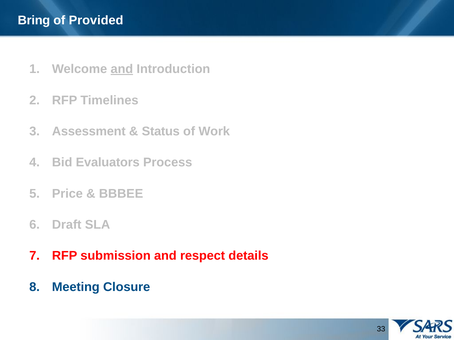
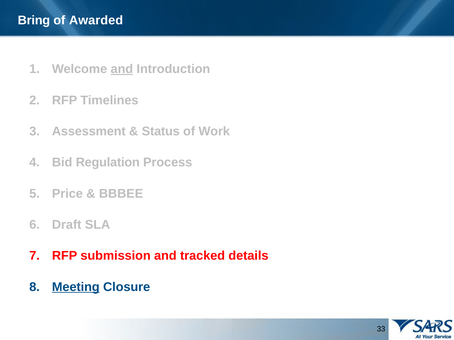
Provided: Provided -> Awarded (96, 20)
Evaluators: Evaluators -> Regulation (108, 163)
respect: respect -> tracked (203, 256)
Meeting underline: none -> present (76, 287)
